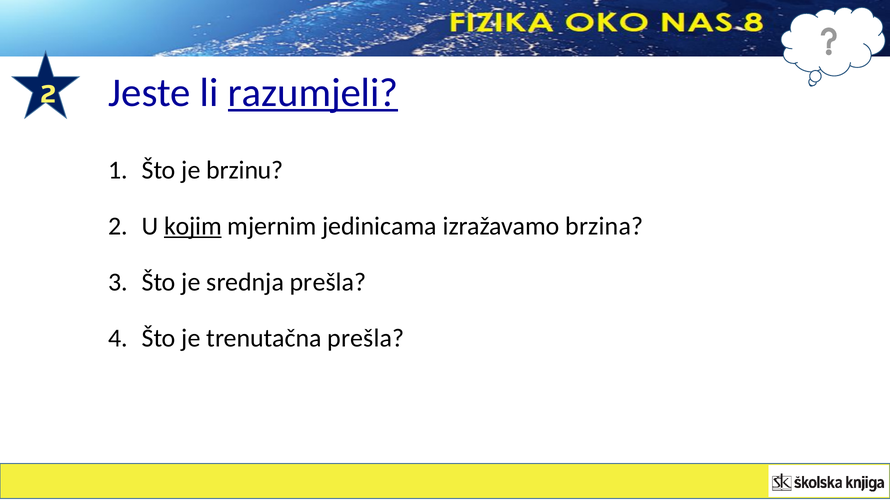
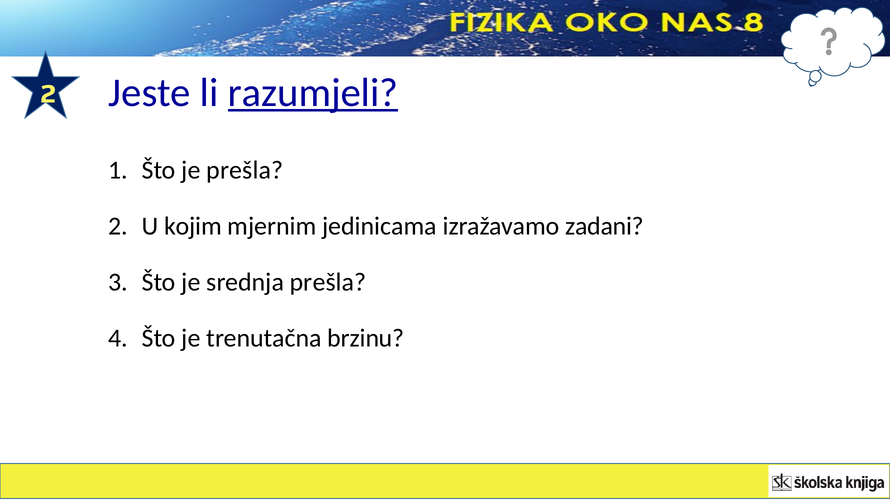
je brzinu: brzinu -> prešla (245, 171)
kojim underline: present -> none (193, 227)
brzina: brzina -> zadani (605, 227)
trenutačna prešla: prešla -> brzinu (366, 339)
